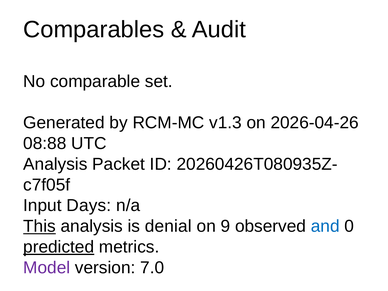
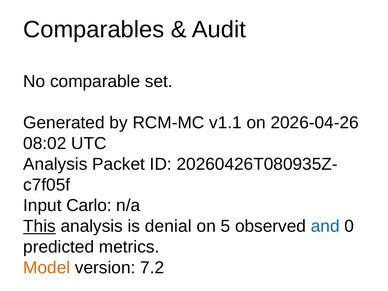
v1.3: v1.3 -> v1.1 (225, 123)
08:88: 08:88 -> 08:02 (45, 143)
Days: Days -> Carlo (89, 206)
9: 9 -> 5 (225, 226)
predicted underline: present -> none (59, 247)
Model colour: purple -> orange (47, 268)
7.0: 7.0 -> 7.2 (152, 268)
